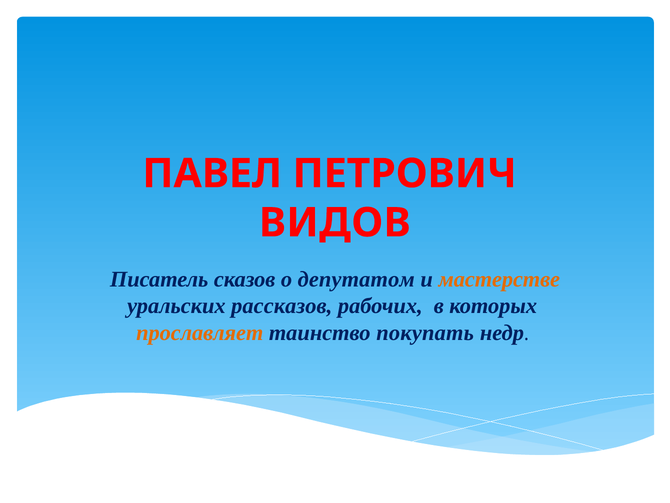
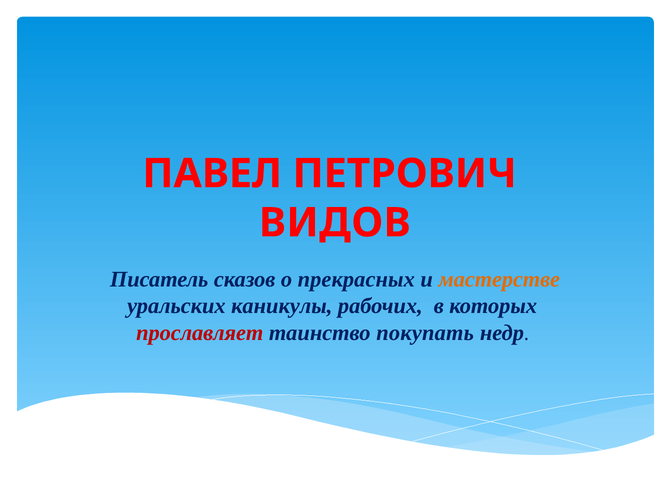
депутатом: депутатом -> прекрасных (356, 279)
рассказов: рассказов -> каникулы (282, 306)
прославляет colour: orange -> red (200, 332)
